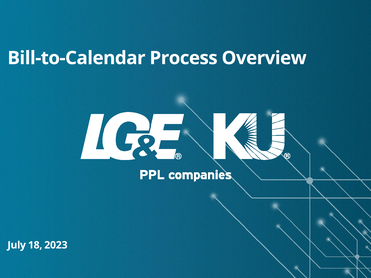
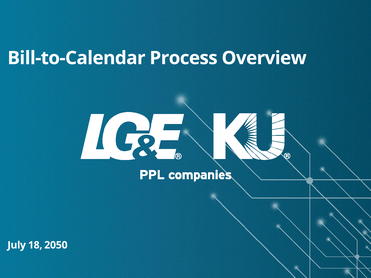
2023: 2023 -> 2050 (56, 245)
